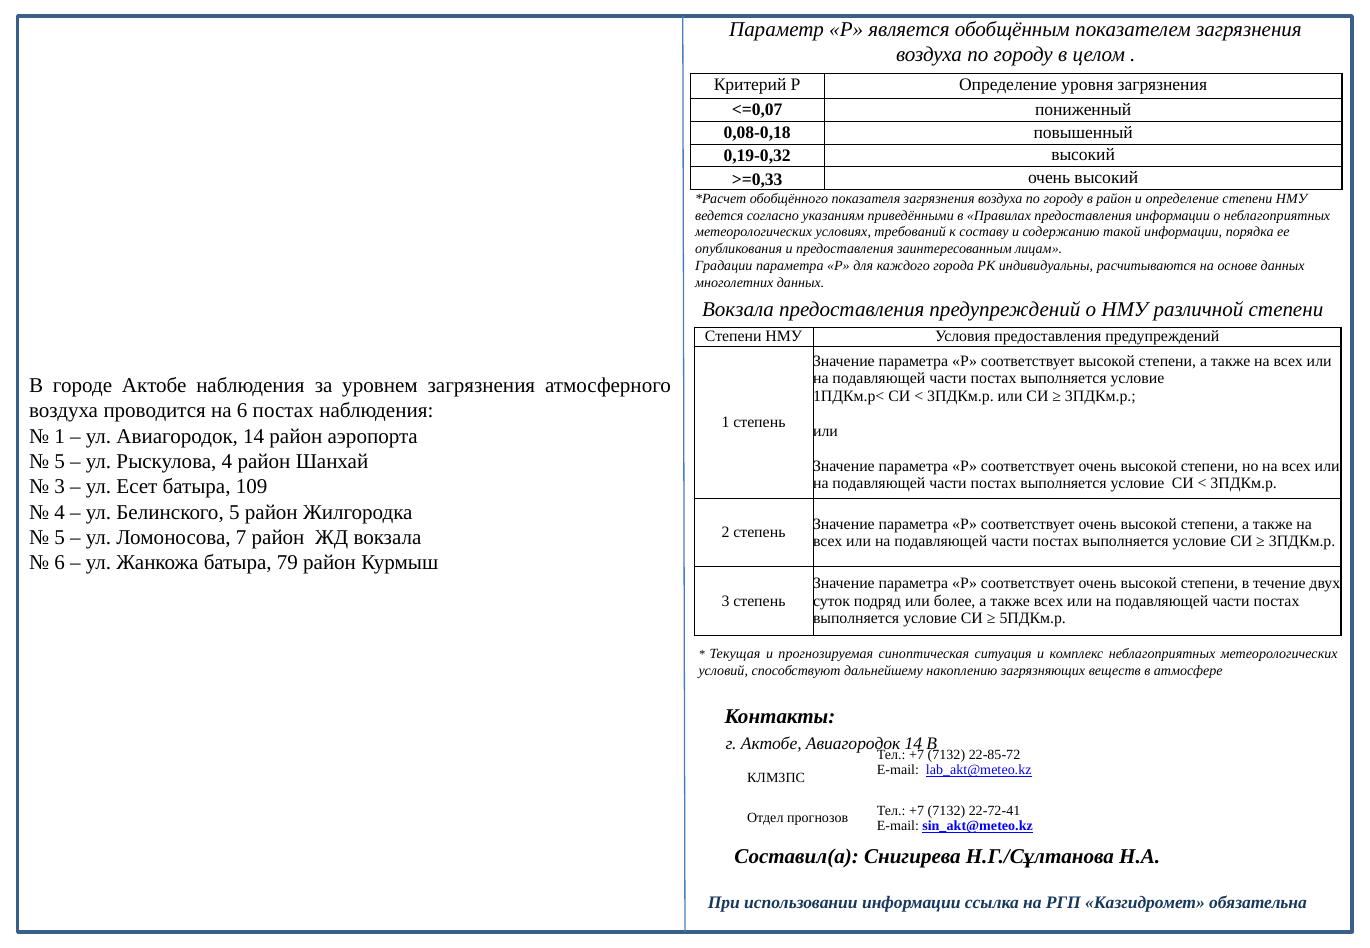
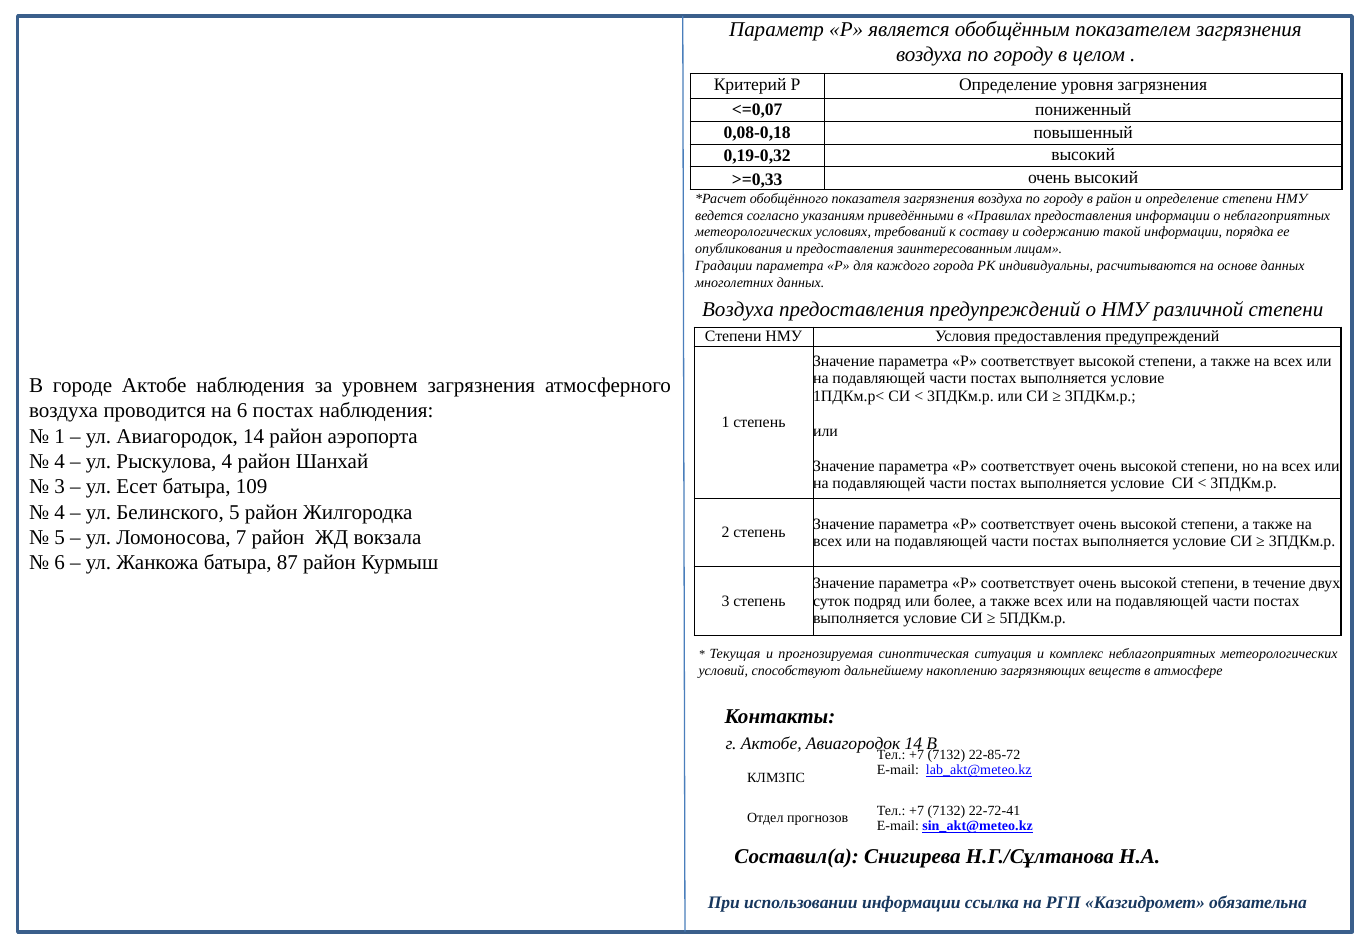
Вокзала: Вокзала -> Воздуха (738, 309)
5: 5 -> 4 (60, 462)
79: 79 -> 87 (287, 563)
